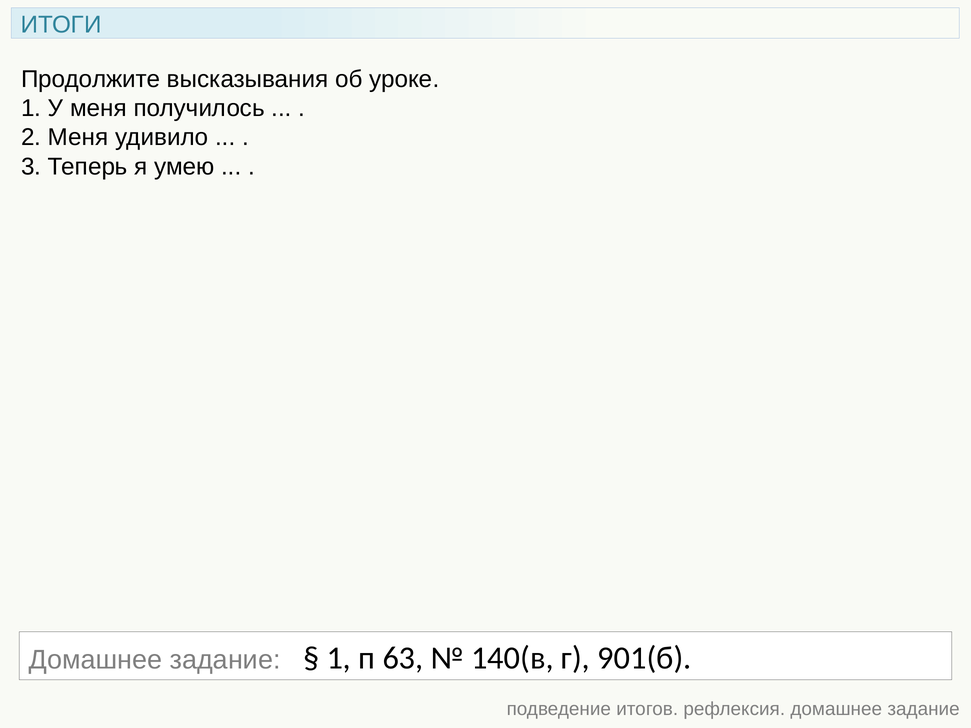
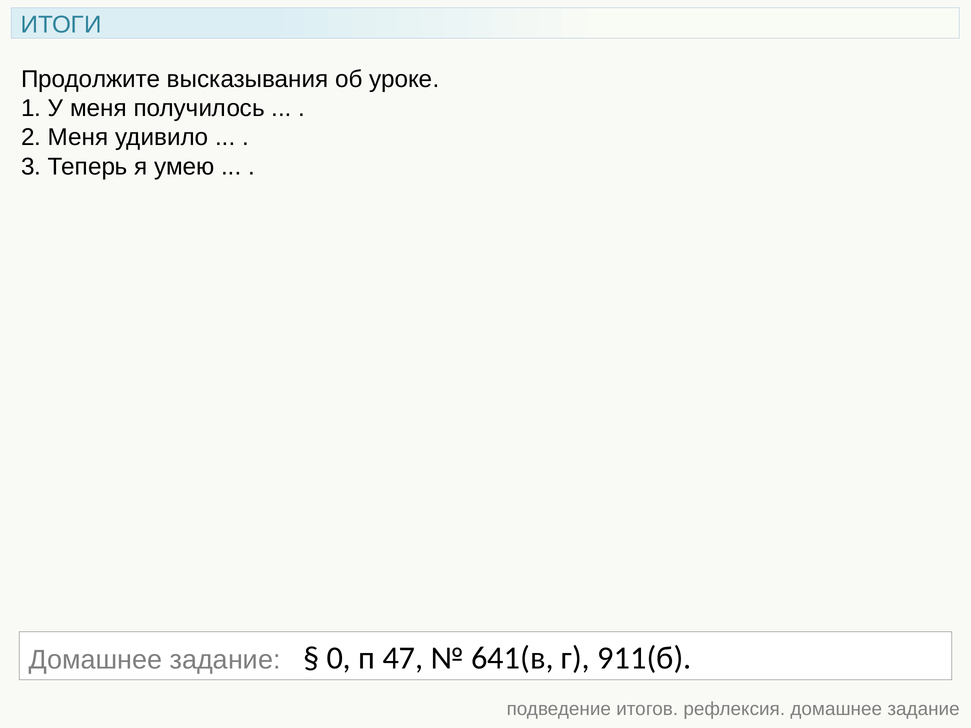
1: 1 -> 0 (339, 658)
63: 63 -> 47 (403, 658)
140(в: 140(в -> 641(в (512, 658)
901(б: 901(б -> 911(б (644, 658)
